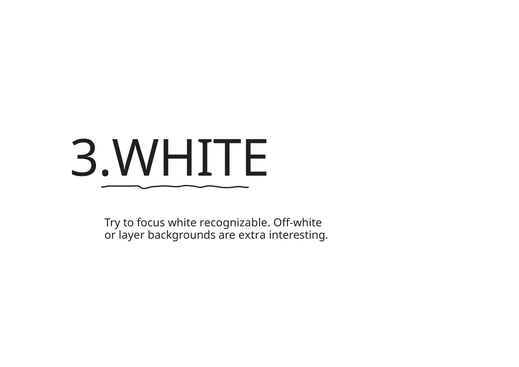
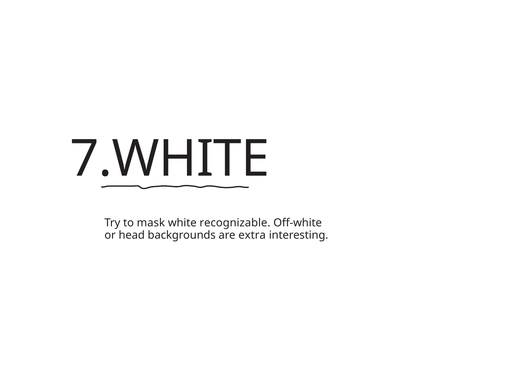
3.WHITE: 3.WHITE -> 7.WHITE (170, 159)
focus: focus -> mask (151, 223)
layer: layer -> head (132, 235)
